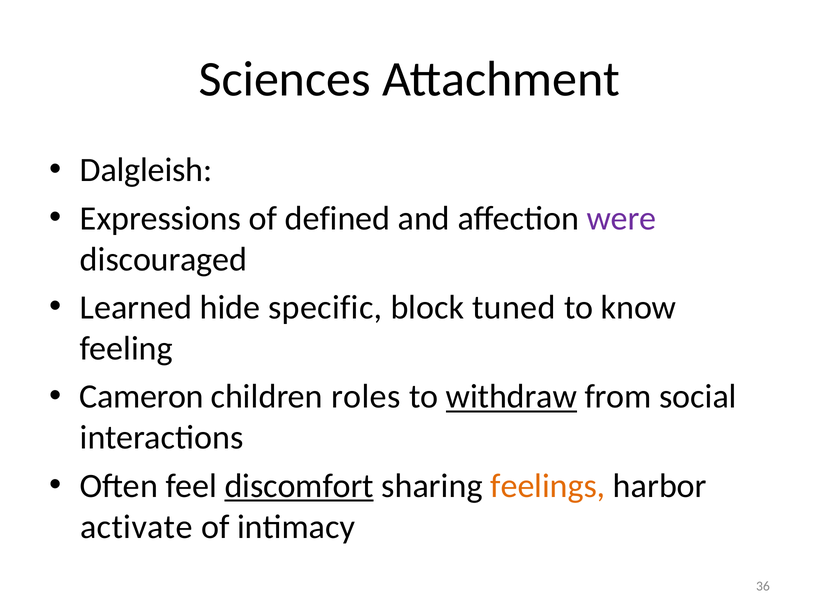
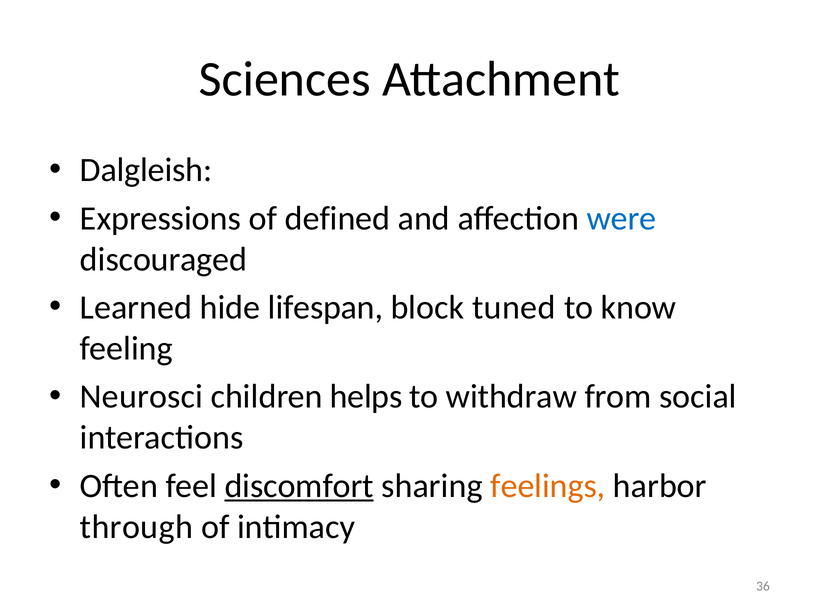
were colour: purple -> blue (621, 219)
specific: specific -> lifespan (326, 308)
Cameron: Cameron -> Neurosci (141, 397)
roles: roles -> helps (366, 397)
withdraw underline: present -> none (511, 397)
activate: activate -> through (136, 527)
